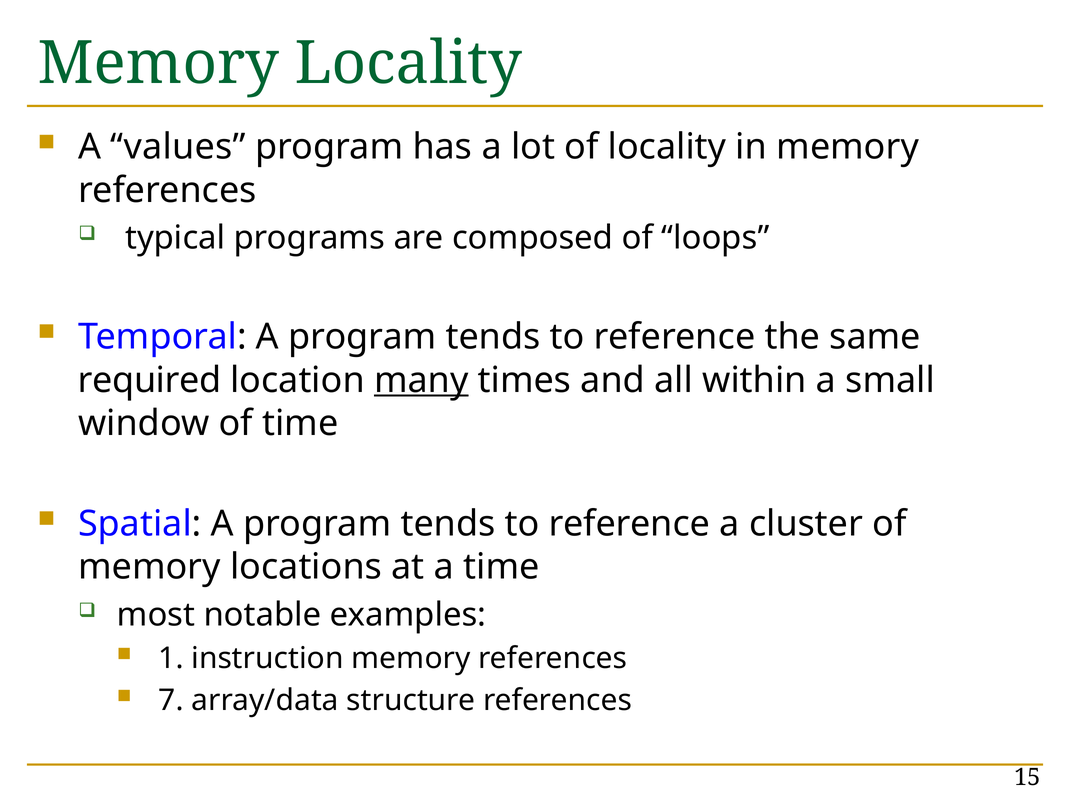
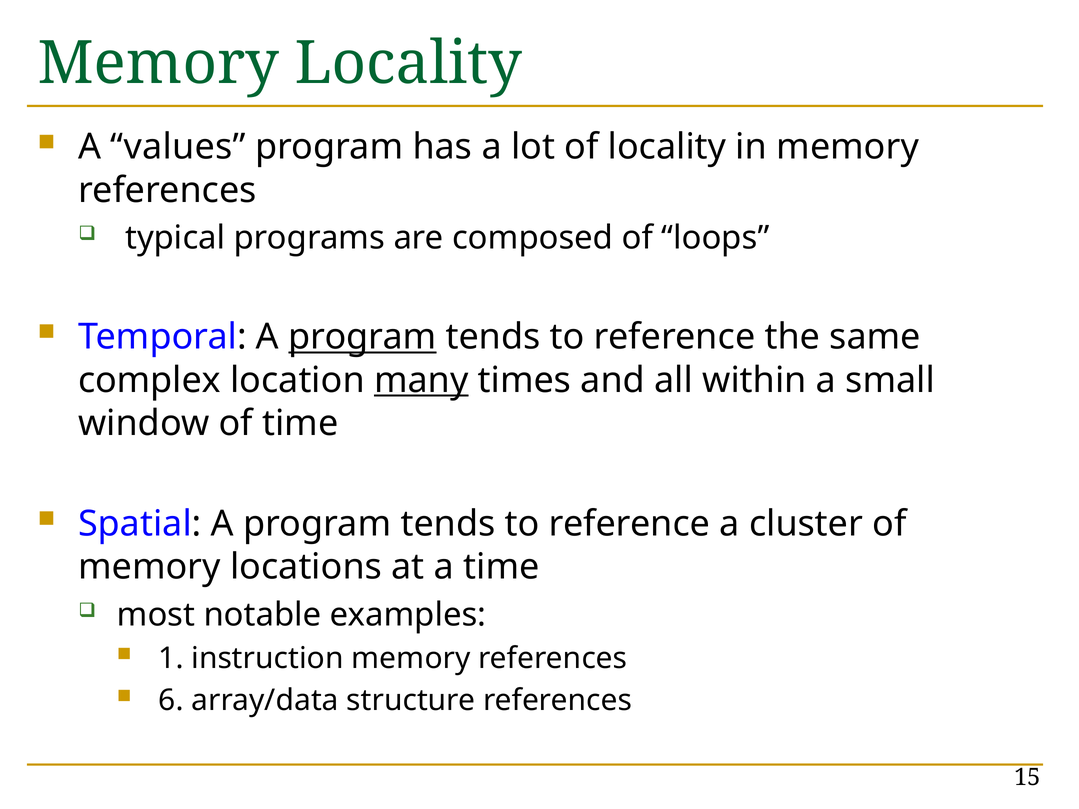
program underline: none -> present (362, 337)
required: required -> complex (150, 380)
7: 7 -> 6 (171, 701)
